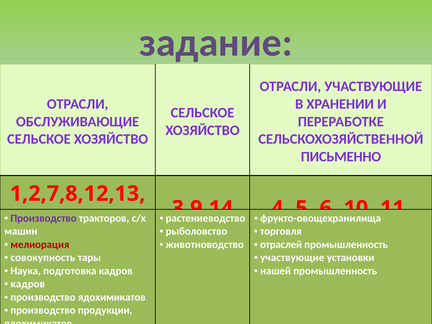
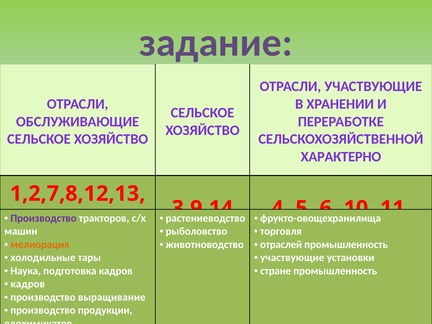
ПИСЬМЕННО: ПИСЬМЕННО -> ХАРАКТЕРНО (341, 157)
мелиорация colour: red -> orange (40, 244)
совокупность: совокупность -> холодильные (43, 258)
нашей: нашей -> стране (276, 271)
производство ядохимикатов: ядохимикатов -> выращивание (112, 297)
